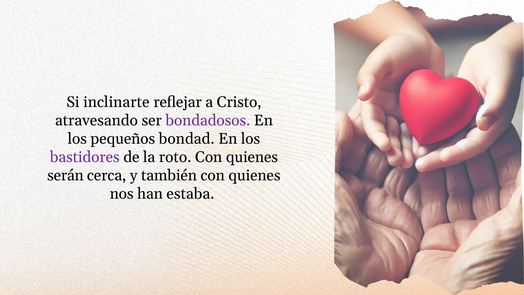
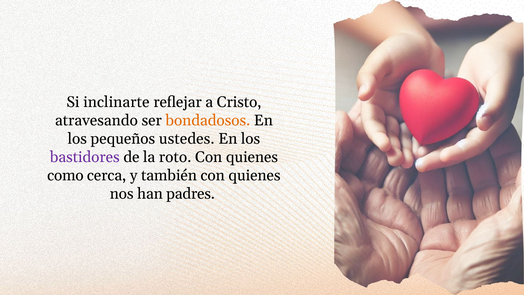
bondadosos colour: purple -> orange (208, 120)
bondad: bondad -> ustedes (187, 139)
serán: serán -> como (65, 175)
estaba: estaba -> padres (191, 194)
